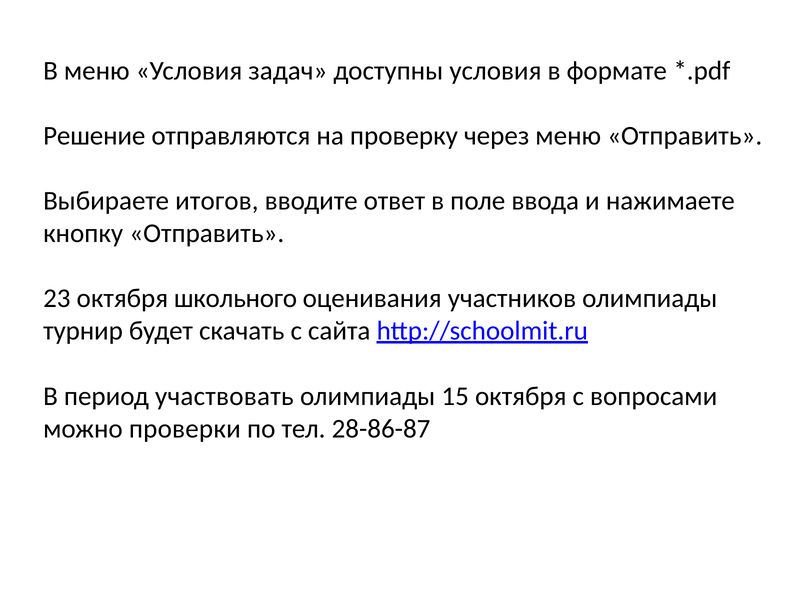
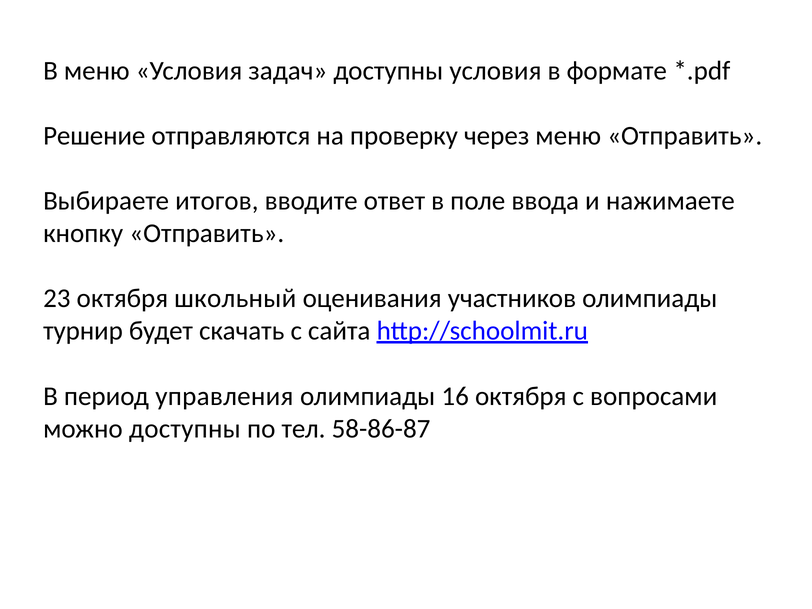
школьного: школьного -> школьный (235, 298)
участвовать: участвовать -> управления (224, 396)
15: 15 -> 16 (455, 396)
можно проверки: проверки -> доступны (185, 429)
28-86-87: 28-86-87 -> 58-86-87 (381, 429)
